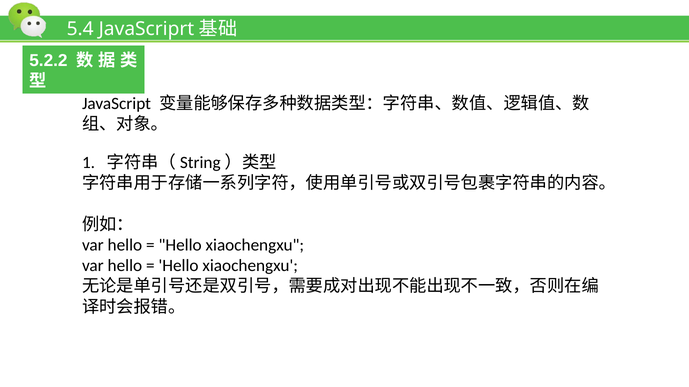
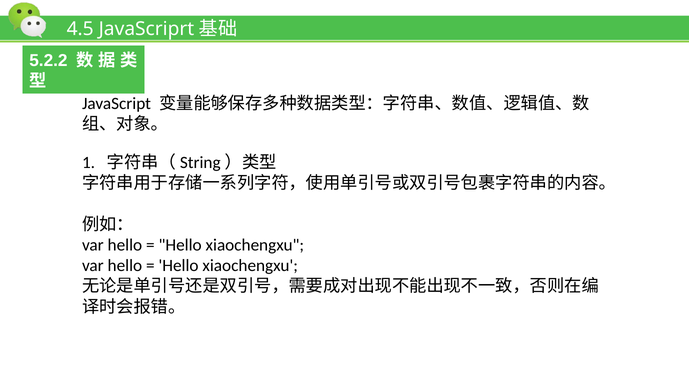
5.4: 5.4 -> 4.5 (80, 29)
